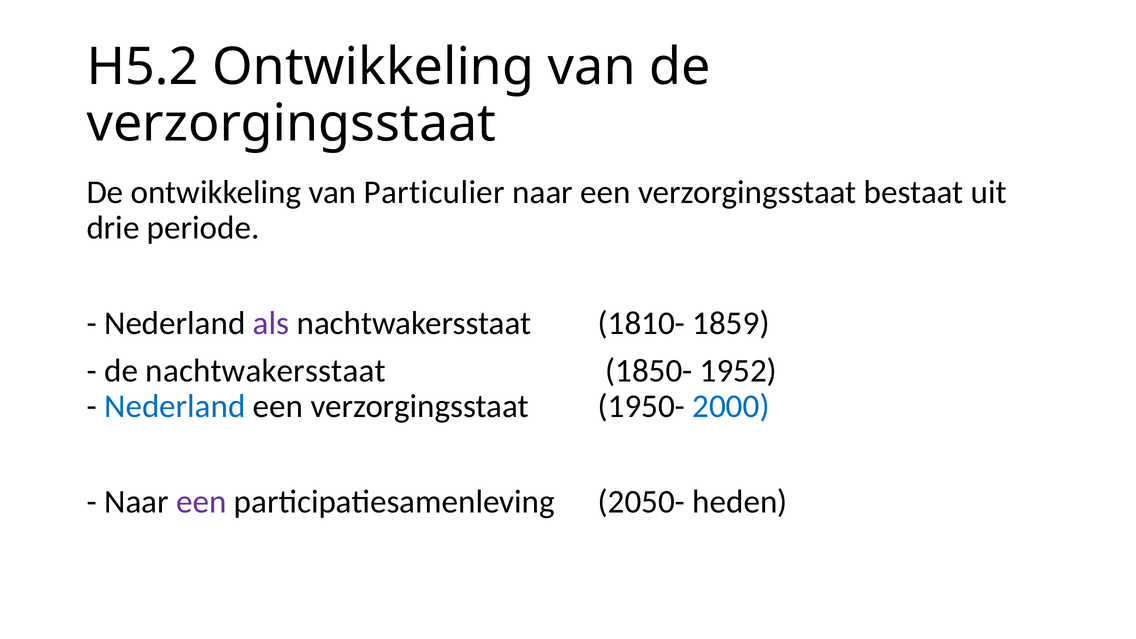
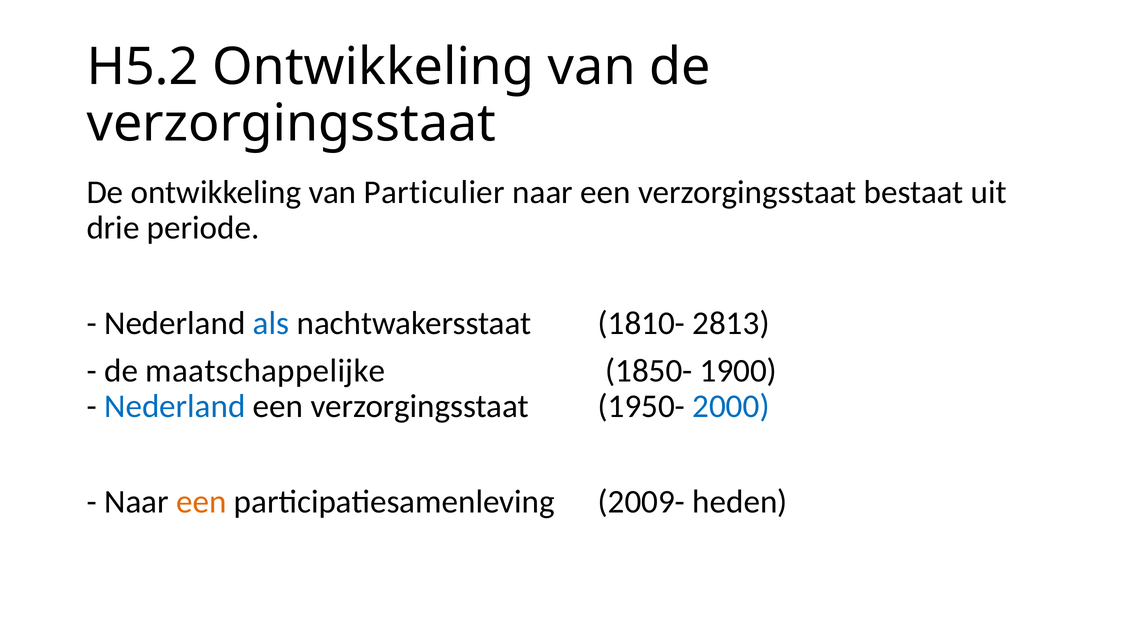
als colour: purple -> blue (271, 323)
1859: 1859 -> 2813 (731, 323)
de nachtwakersstaat: nachtwakersstaat -> maatschappelijke (265, 371)
1952: 1952 -> 1900 (738, 371)
een colour: purple -> orange (201, 502)
2050-: 2050- -> 2009- (641, 502)
